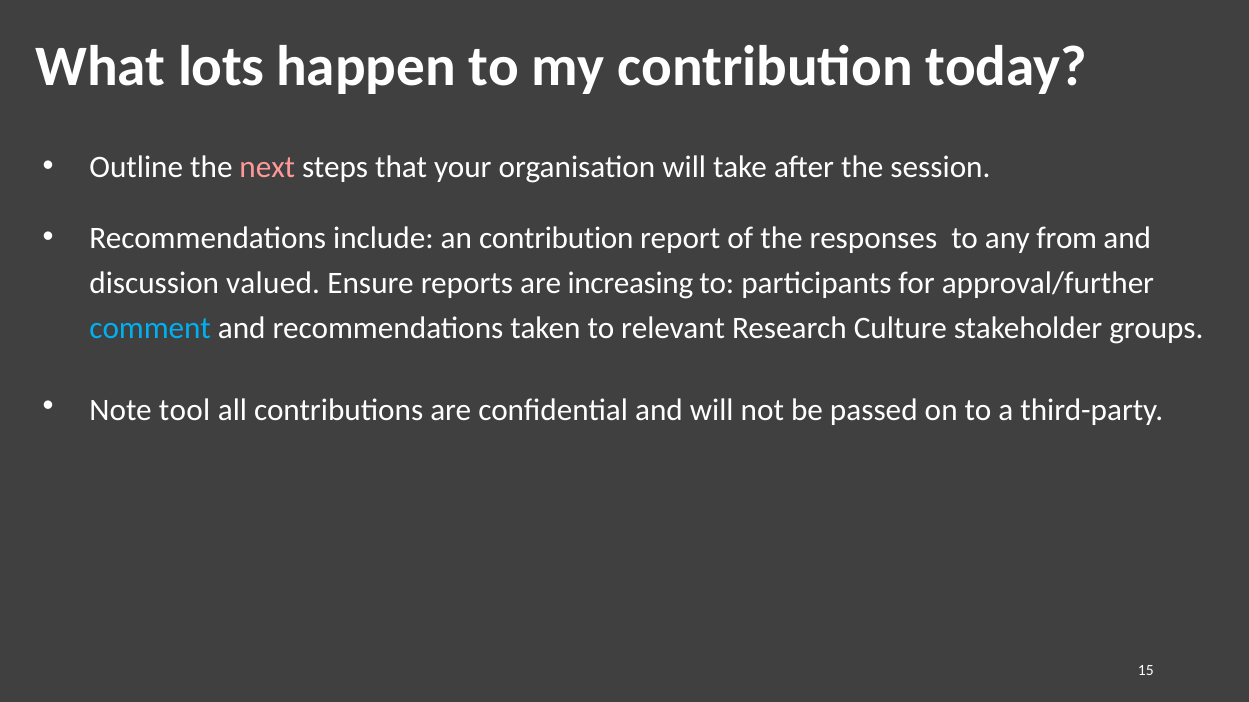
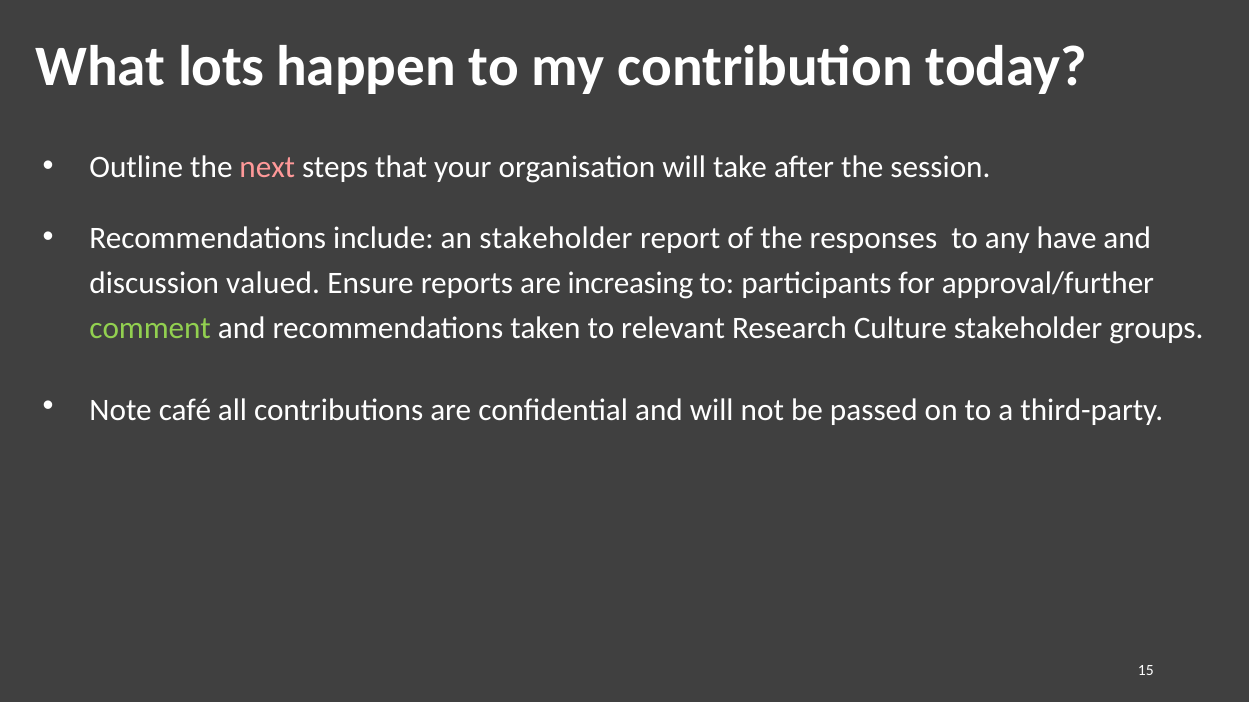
an contribution: contribution -> stakeholder (556, 238)
from: from -> have (1067, 238)
comment colour: light blue -> light green (150, 328)
tool: tool -> café (185, 411)
